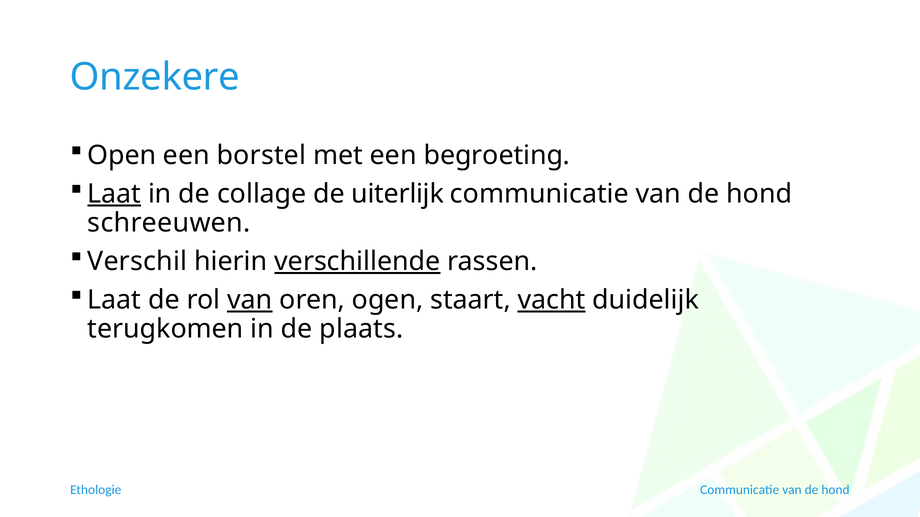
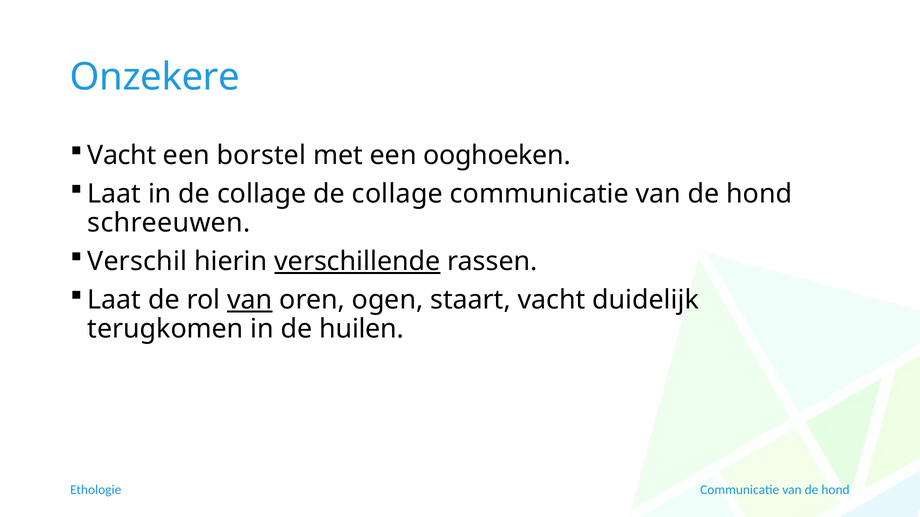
Open: Open -> Vacht (122, 156)
begroeting: begroeting -> ooghoeken (497, 156)
Laat underline: present -> none (114, 194)
collage de uiterlijk: uiterlijk -> collage (397, 194)
vacht underline: present -> none (552, 300)
plaats: plaats -> huilen (362, 329)
